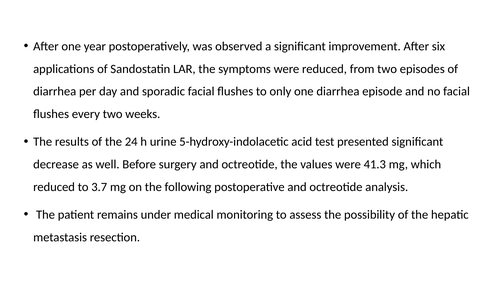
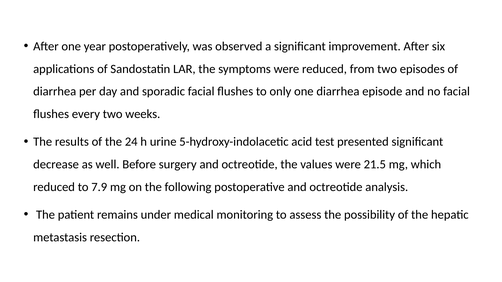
41.3: 41.3 -> 21.5 (375, 165)
3.7: 3.7 -> 7.9 (99, 187)
